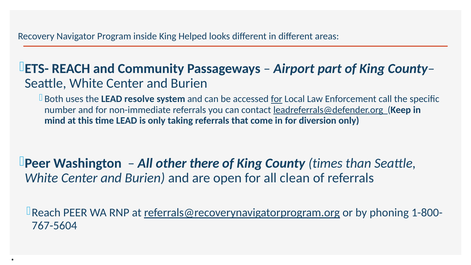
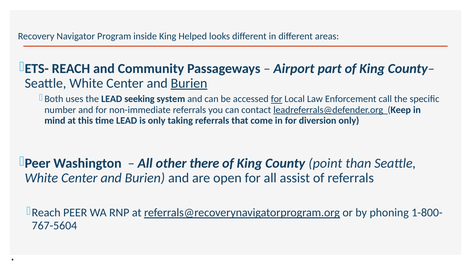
Burien underline: none -> present (189, 83)
resolve: resolve -> seeking (139, 99)
times: times -> point (325, 163)
clean: clean -> assist (295, 178)
